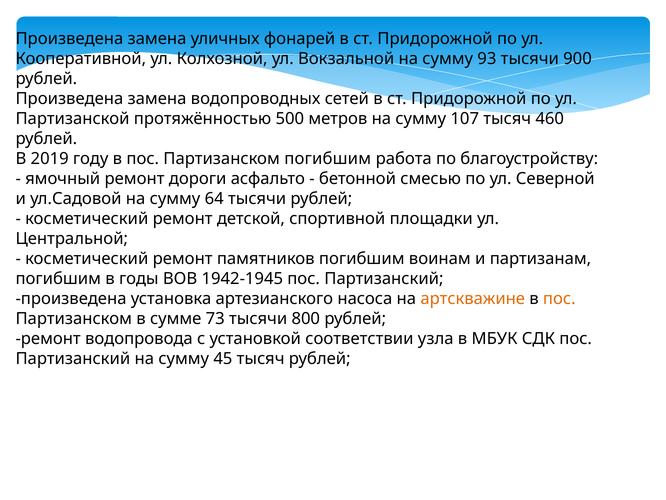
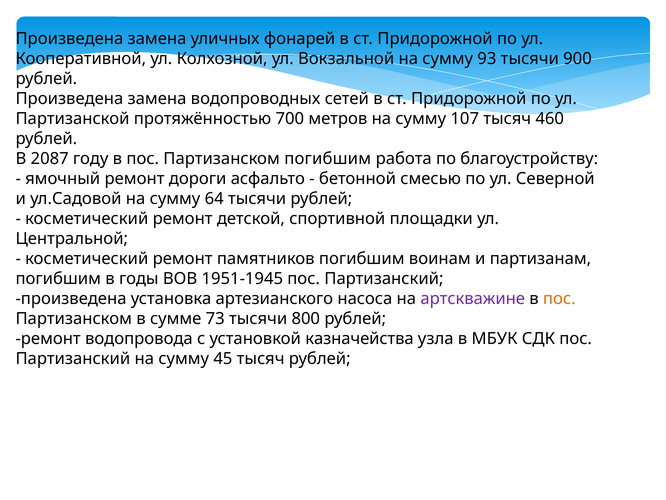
500: 500 -> 700 (290, 119)
2019: 2019 -> 2087 (50, 159)
1942-1945: 1942-1945 -> 1951-1945 (242, 278)
артскважине colour: orange -> purple (473, 298)
соответствии: соответствии -> казначейства (359, 338)
